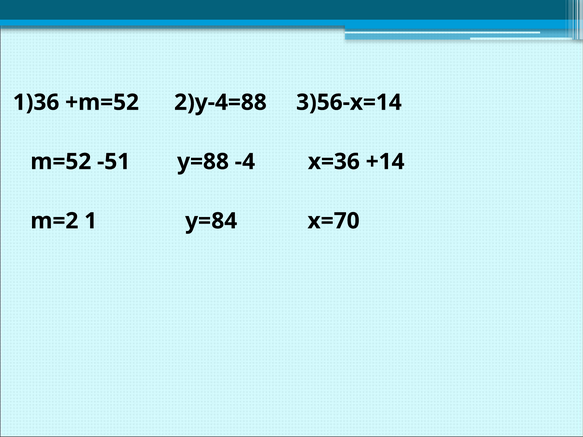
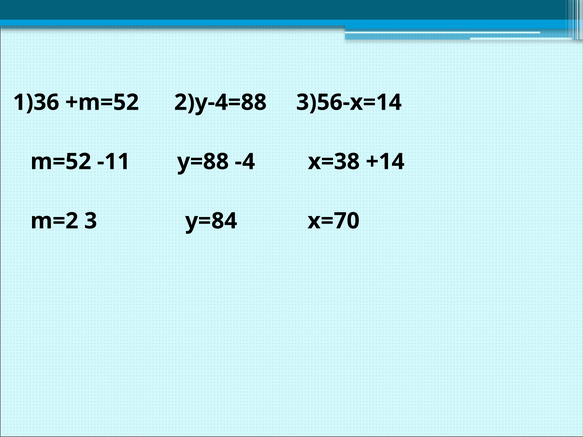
-51: -51 -> -11 (114, 162)
x=36: x=36 -> x=38 (334, 162)
1: 1 -> 3 (91, 221)
